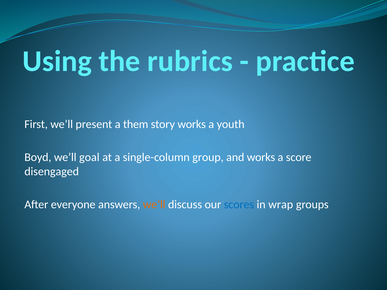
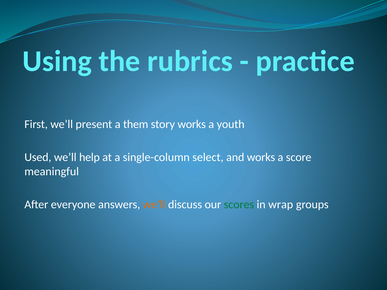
Boyd: Boyd -> Used (38, 157)
goal: goal -> help (89, 157)
group: group -> select (208, 157)
disengaged: disengaged -> meaningful (52, 172)
scores colour: blue -> green (239, 205)
